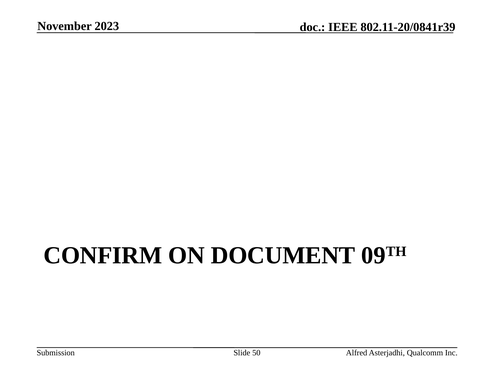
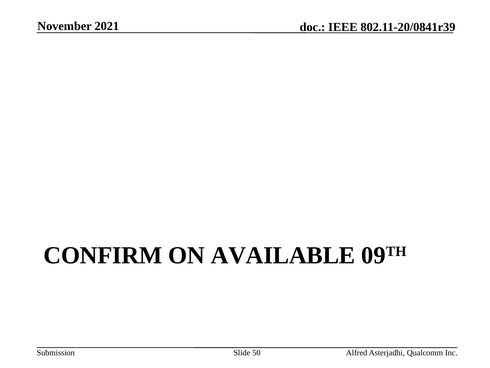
2023: 2023 -> 2021 (107, 26)
DOCUMENT: DOCUMENT -> AVAILABLE (283, 255)
